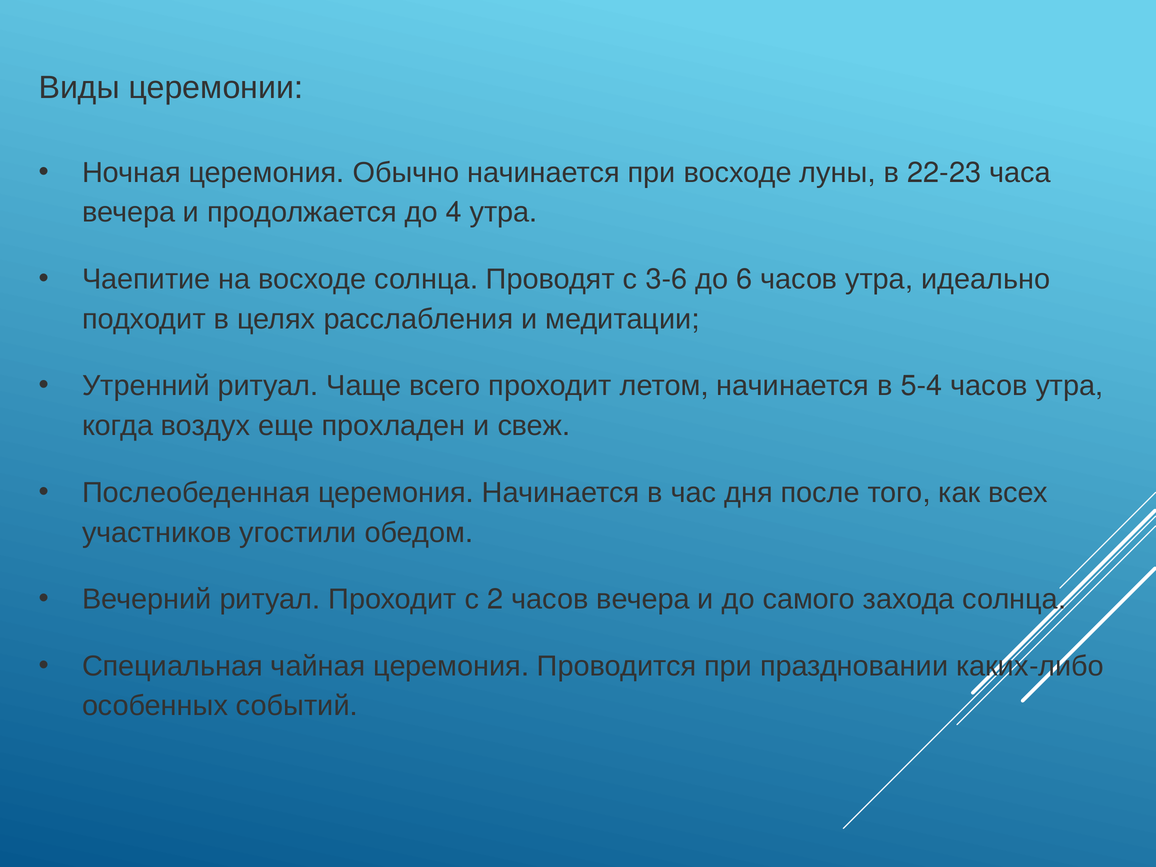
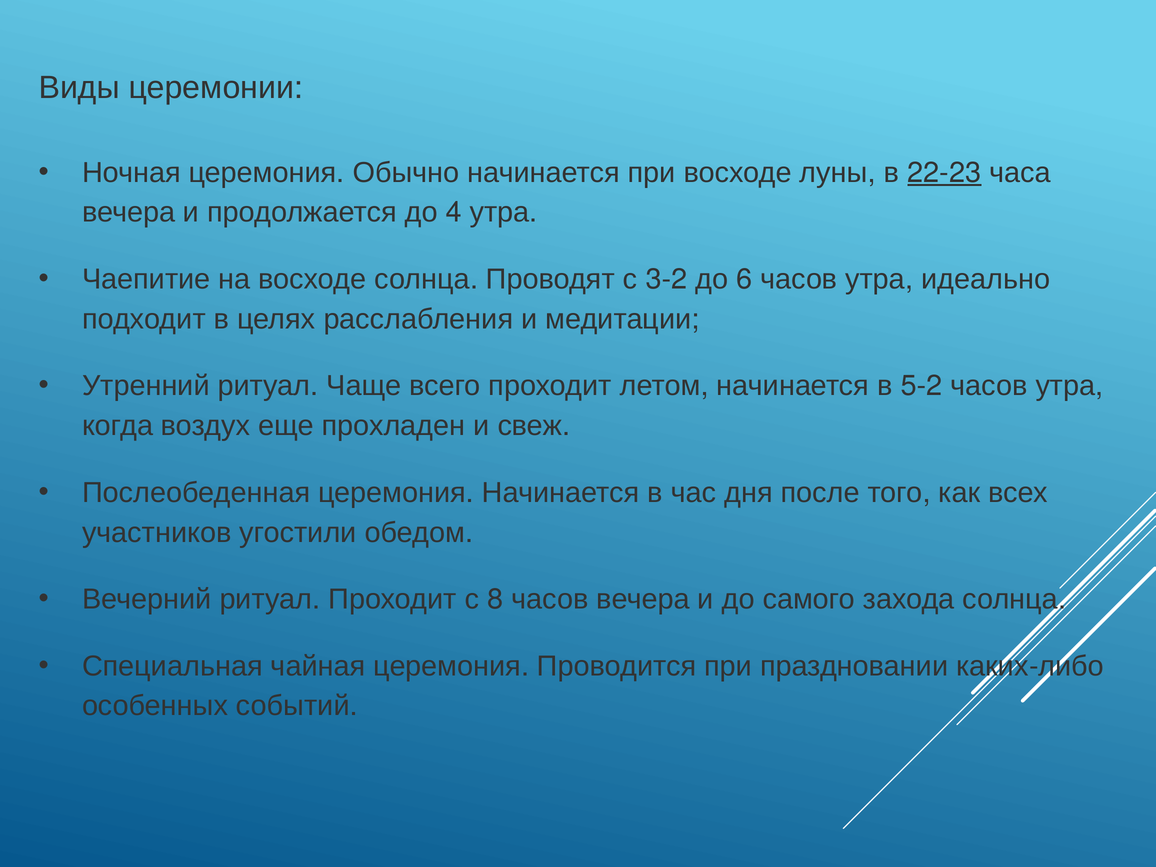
22-23 underline: none -> present (944, 173)
3-6: 3-6 -> 3-2 (667, 279)
5-4: 5-4 -> 5-2 (921, 386)
2: 2 -> 8 (495, 599)
